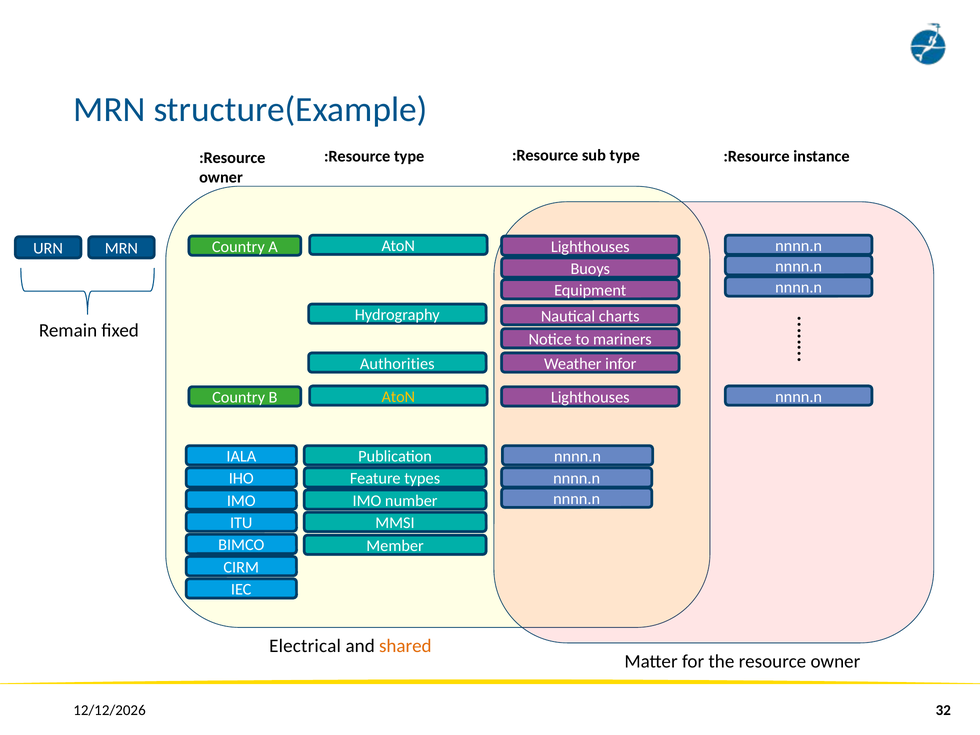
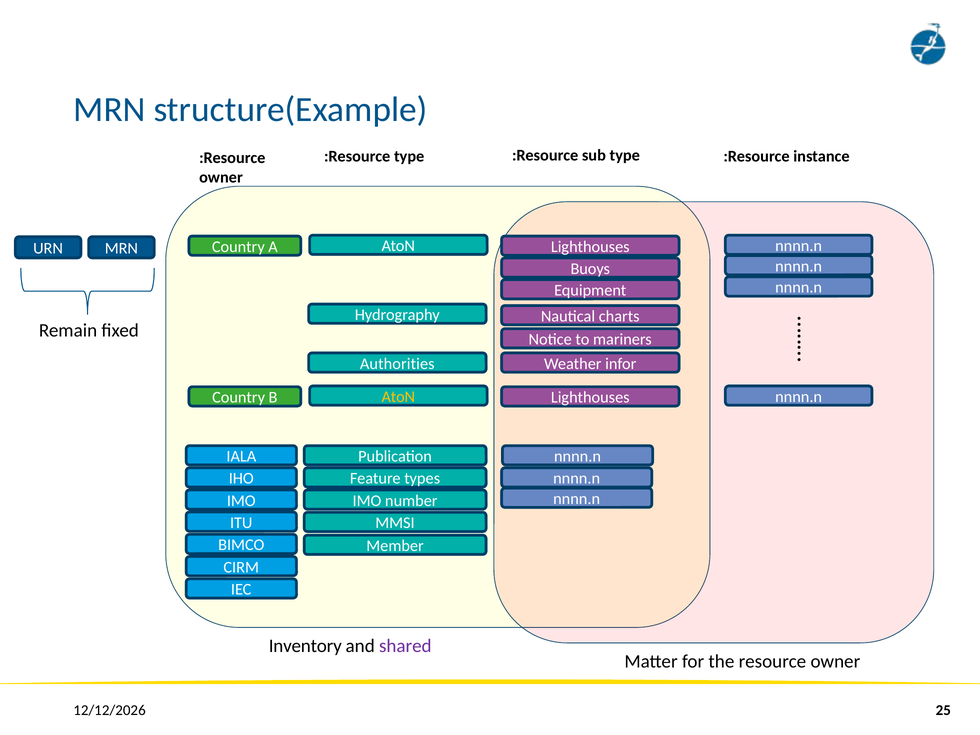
Electrical: Electrical -> Inventory (305, 646)
shared colour: orange -> purple (405, 646)
32: 32 -> 25 (943, 710)
